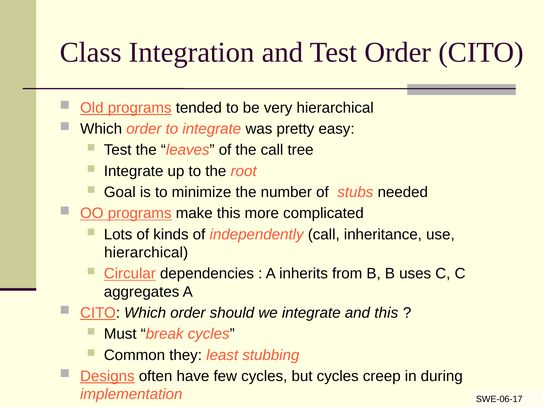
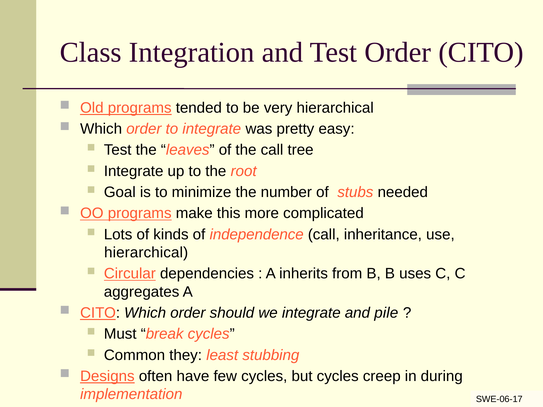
independently: independently -> independence (257, 235)
and this: this -> pile (386, 313)
